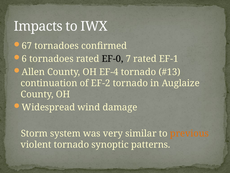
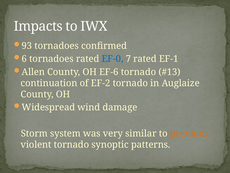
67: 67 -> 93 (27, 46)
EF-0 colour: black -> blue (113, 59)
EF-4: EF-4 -> EF-6 (109, 72)
